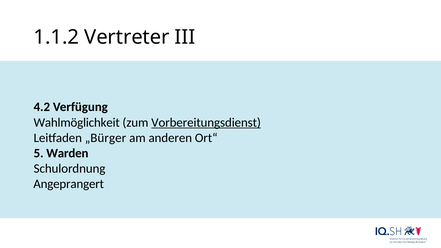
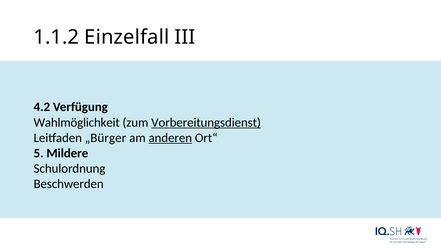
Vertreter: Vertreter -> Einzelfall (127, 37)
anderen underline: none -> present (170, 138)
Warden: Warden -> Mildere (67, 153)
Angeprangert: Angeprangert -> Beschwerden (69, 184)
